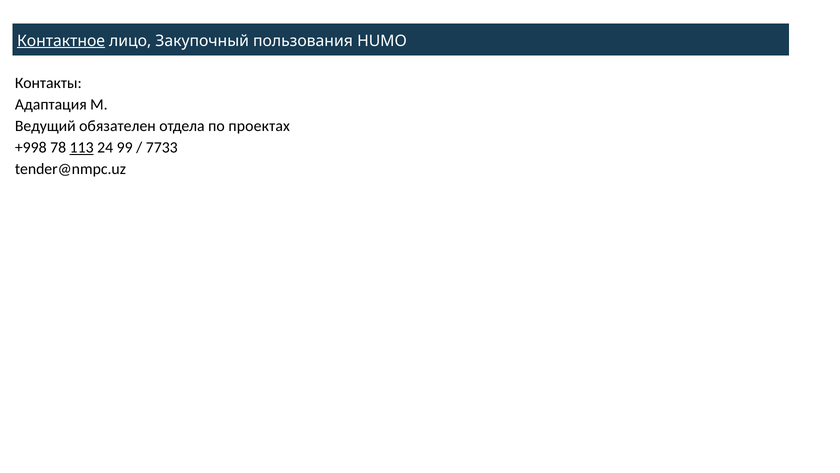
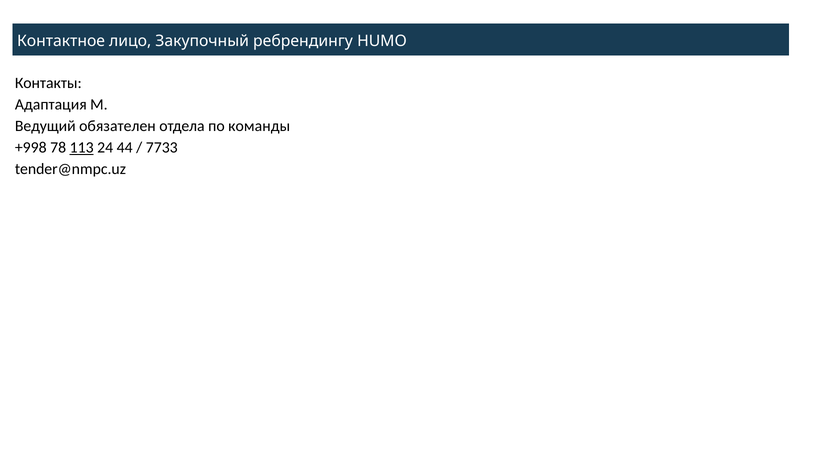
Контактное underline: present -> none (61, 41)
пользования: пользования -> ребрендингу (303, 41)
проектах: проектах -> команды (259, 126)
99: 99 -> 44 (125, 147)
